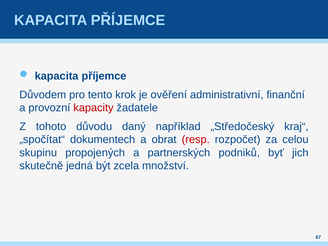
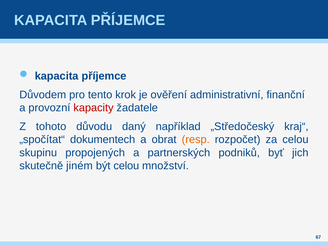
resp colour: red -> orange (196, 140)
jedná: jedná -> jiném (79, 166)
být zcela: zcela -> celou (126, 166)
